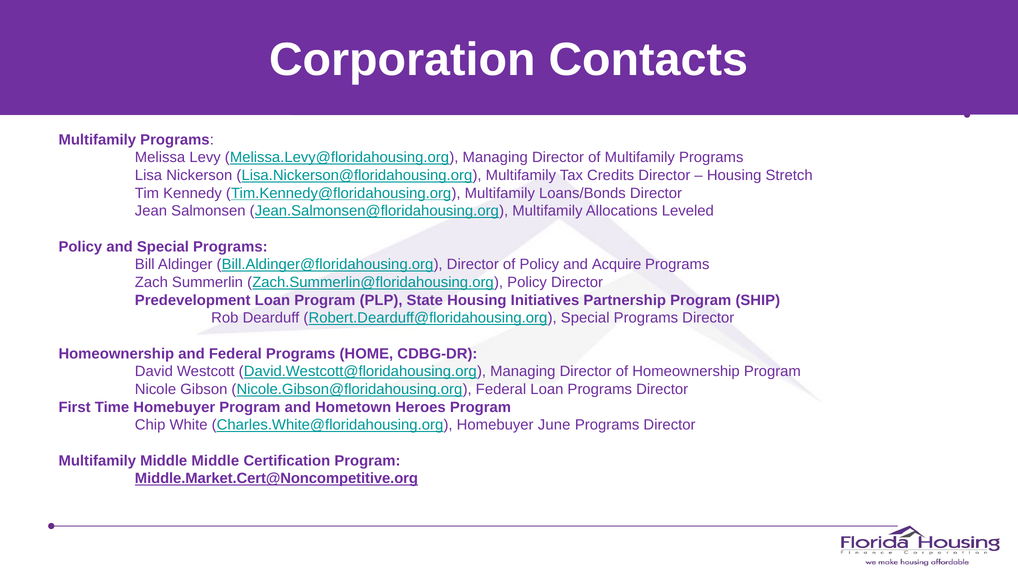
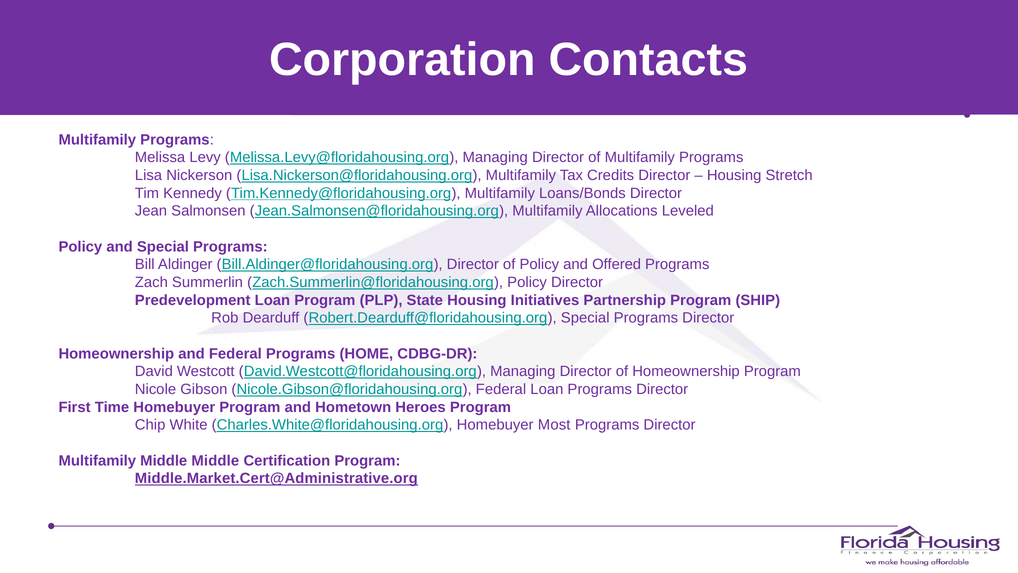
Acquire: Acquire -> Offered (617, 264)
June: June -> Most (554, 425)
Middle.Market.Cert@Noncompetitive.org: Middle.Market.Cert@Noncompetitive.org -> Middle.Market.Cert@Administrative.org (276, 478)
